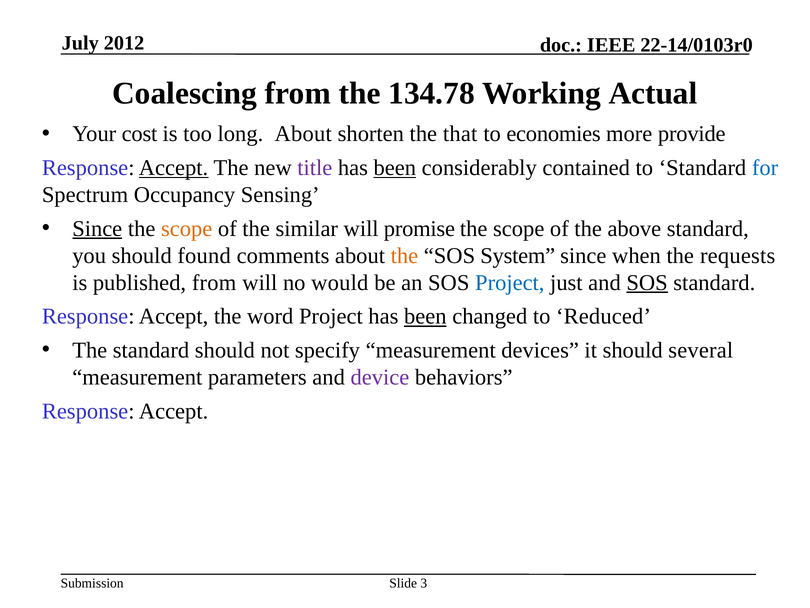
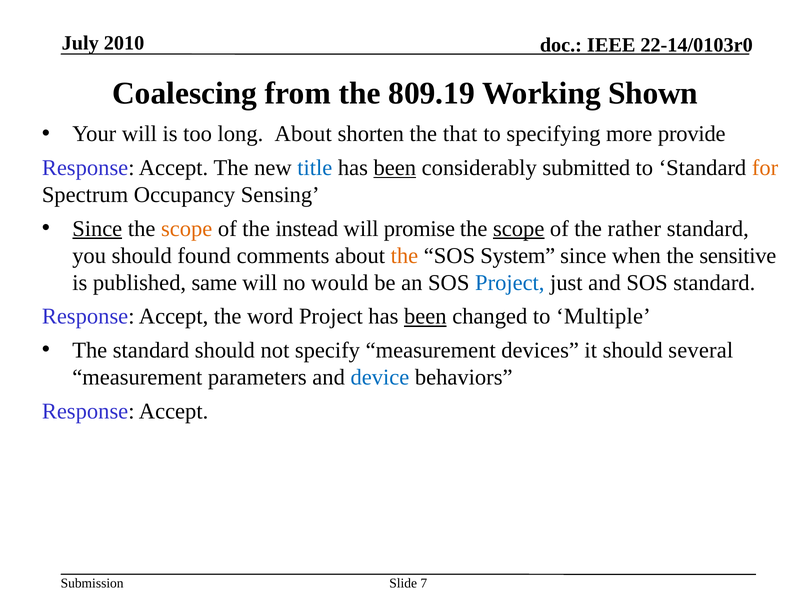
2012: 2012 -> 2010 (124, 43)
134.78: 134.78 -> 809.19 (432, 93)
Actual: Actual -> Shown (653, 93)
Your cost: cost -> will (139, 134)
economies: economies -> specifying (553, 134)
Accept underline: present -> none (174, 168)
title colour: purple -> blue (315, 168)
contained: contained -> submitted (586, 168)
for colour: blue -> orange (765, 168)
similar: similar -> instead (307, 228)
scope underline: none -> present (519, 228)
above: above -> rather (634, 228)
requests: requests -> sensitive (738, 255)
published from: from -> same (214, 282)
SOS underline: present -> none (647, 282)
Reduced: Reduced -> Multiple (603, 316)
device colour: purple -> blue (380, 377)
3: 3 -> 7 (424, 583)
